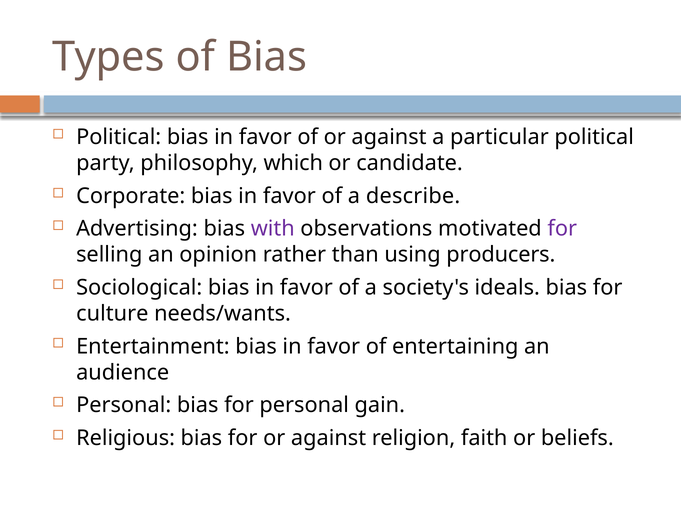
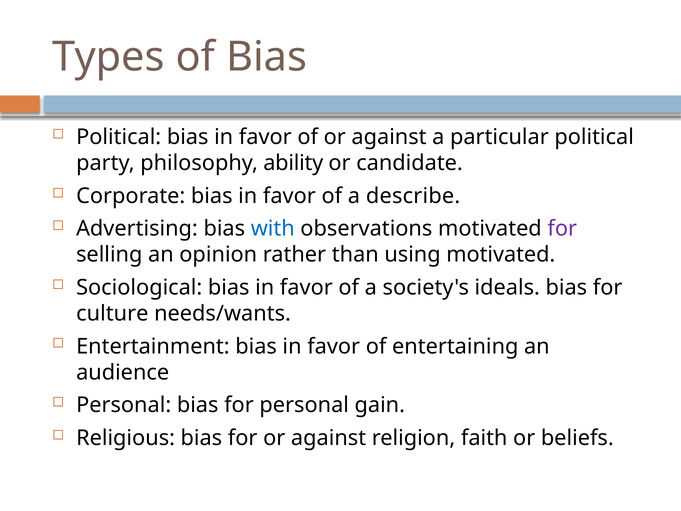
which: which -> ability (293, 163)
with colour: purple -> blue (273, 229)
using producers: producers -> motivated (501, 255)
